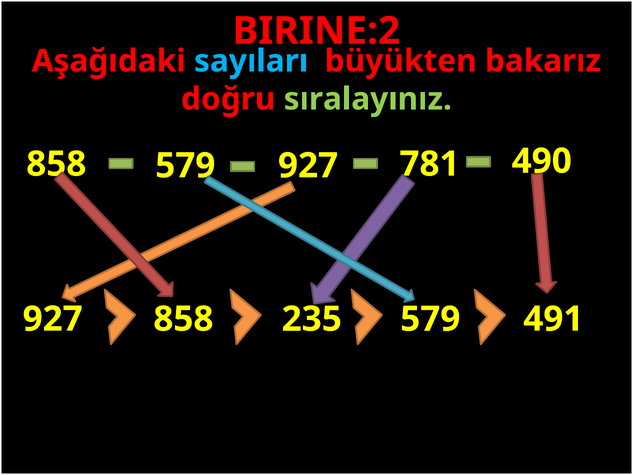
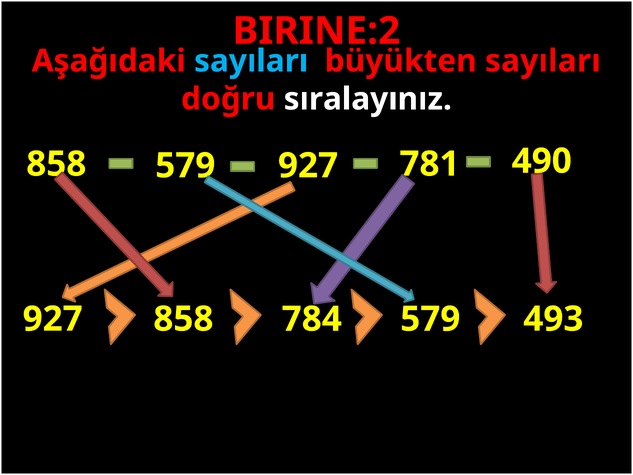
büyükten bakarız: bakarız -> sayıları (543, 61)
sıralayınız colour: light green -> white (368, 99)
235: 235 -> 784 (312, 319)
491: 491 -> 493 (553, 319)
